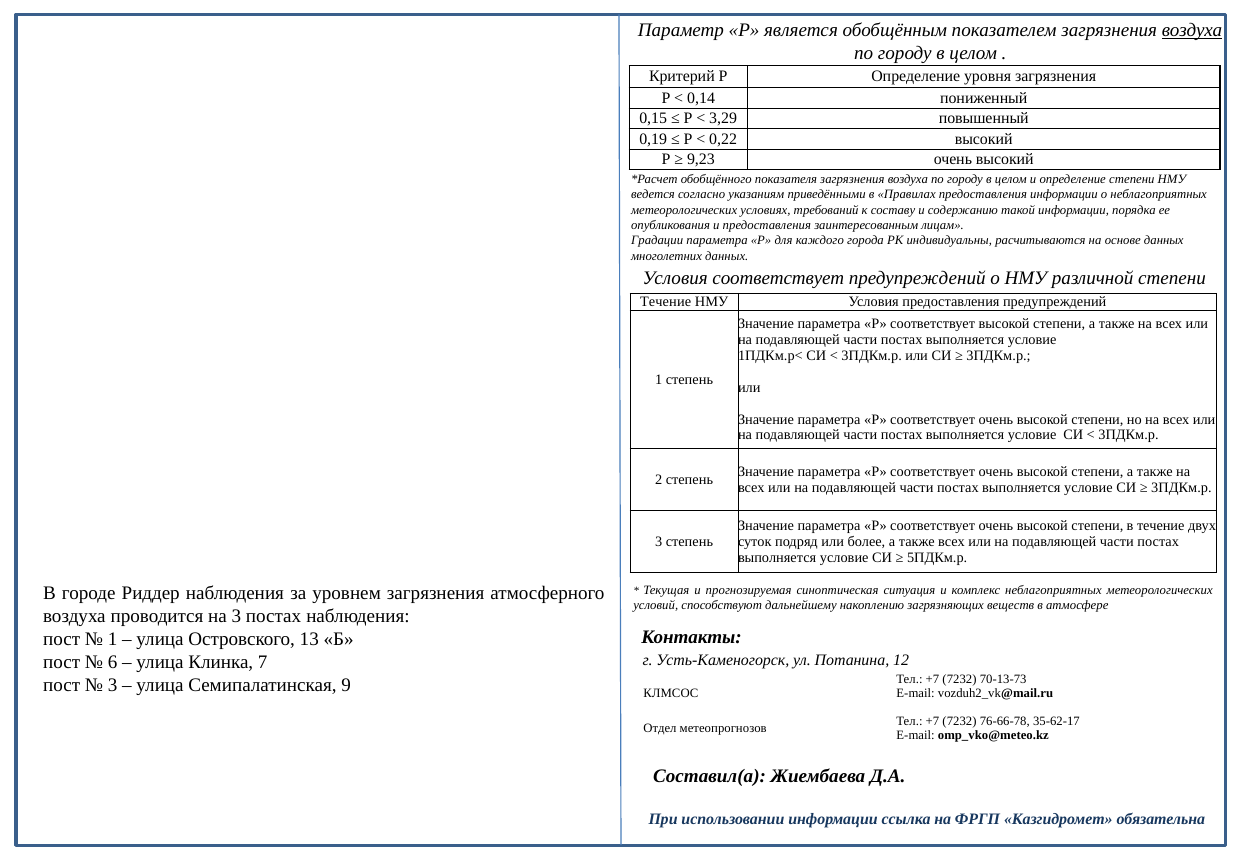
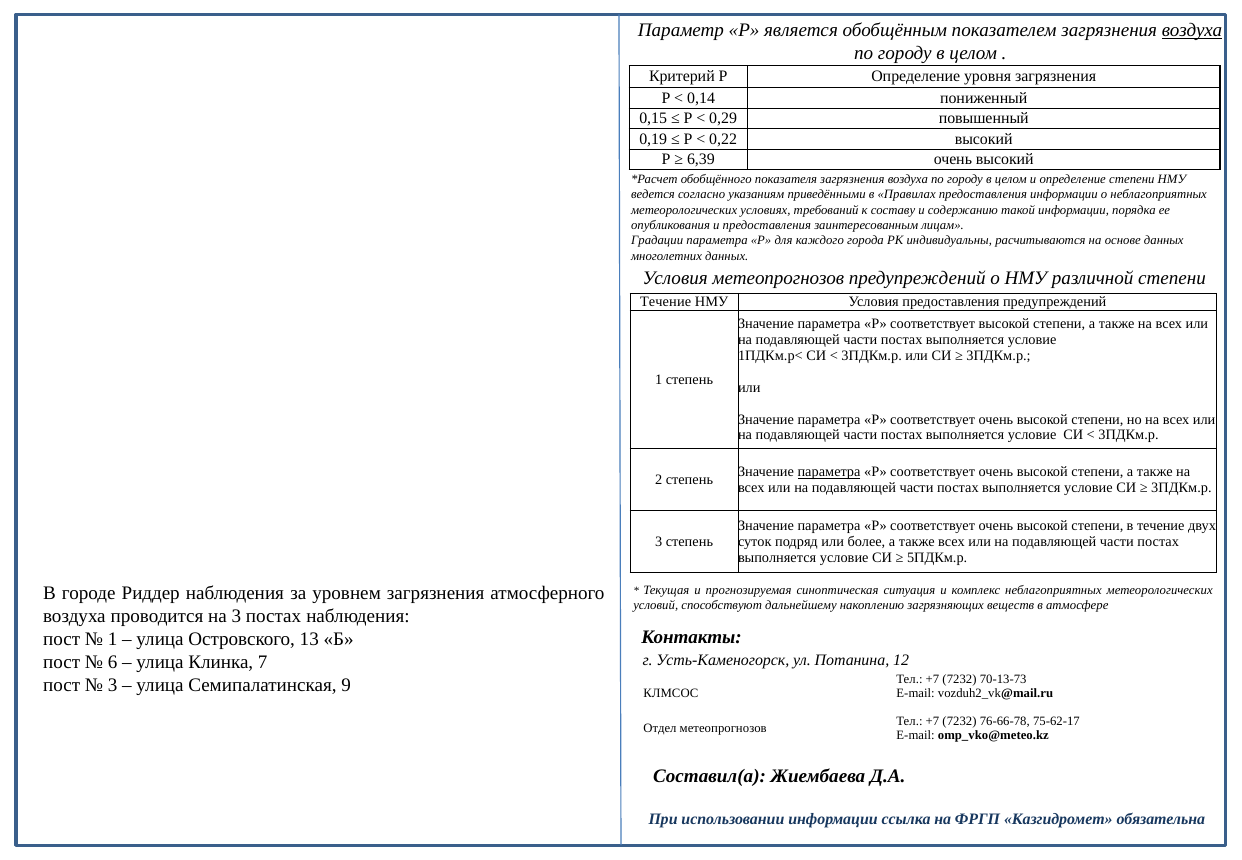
3,29: 3,29 -> 0,29 (723, 118)
9,23: 9,23 -> 6,39 (701, 159)
Условия соответствует: соответствует -> метеопрогнозов (778, 278)
параметра underline: none -> present (829, 472)
35-62-17: 35-62-17 -> 75-62-17 (1056, 721)
